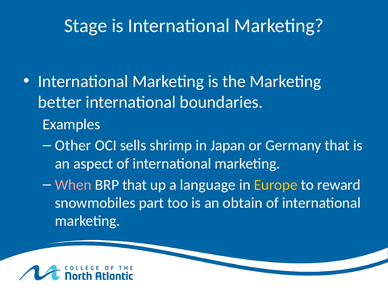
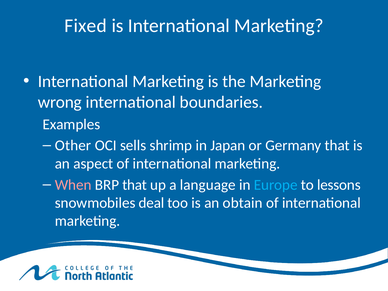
Stage: Stage -> Fixed (86, 26)
better: better -> wrong (60, 102)
Europe colour: yellow -> light blue (276, 185)
reward: reward -> lessons (339, 185)
part: part -> deal (151, 203)
